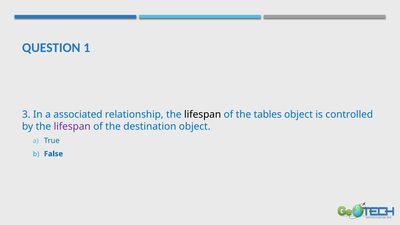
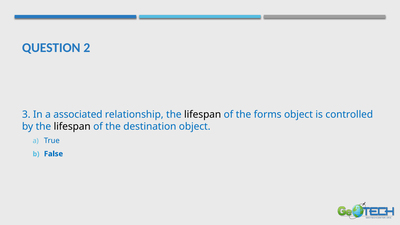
1: 1 -> 2 (87, 48)
tables: tables -> forms (268, 114)
lifespan colour: purple -> black (72, 126)
